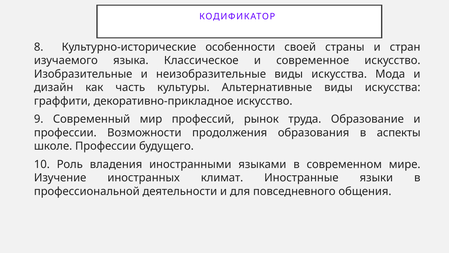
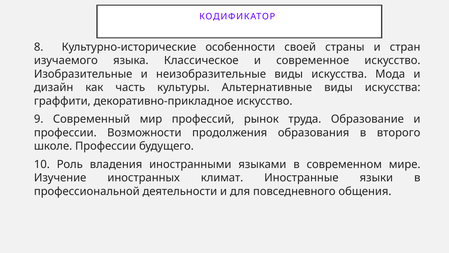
аспекты: аспекты -> второго (399, 132)
